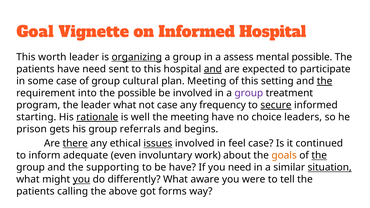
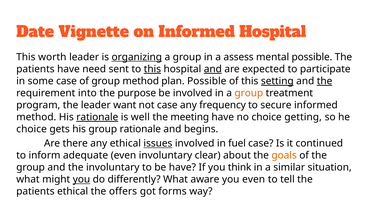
Goal: Goal -> Date (35, 32)
this underline: none -> present (152, 69)
group cultural: cultural -> method (141, 81)
plan Meeting: Meeting -> Possible (207, 81)
setting underline: none -> present (277, 81)
the possible: possible -> purpose (137, 93)
group colour: purple -> orange (249, 93)
leader what: what -> want (125, 105)
secure underline: present -> none (276, 105)
starting: starting -> method (36, 117)
leaders: leaders -> getting (303, 117)
prison: prison -> choice (32, 129)
group referrals: referrals -> rationale (140, 129)
there underline: present -> none (75, 143)
feel: feel -> fuel (237, 143)
work: work -> clear (208, 156)
the underline: present -> none (319, 156)
the supporting: supporting -> involuntary (113, 168)
you need: need -> think (240, 168)
situation underline: present -> none (330, 168)
you were: were -> even (254, 180)
patients calling: calling -> ethical (73, 192)
above: above -> offers (123, 192)
